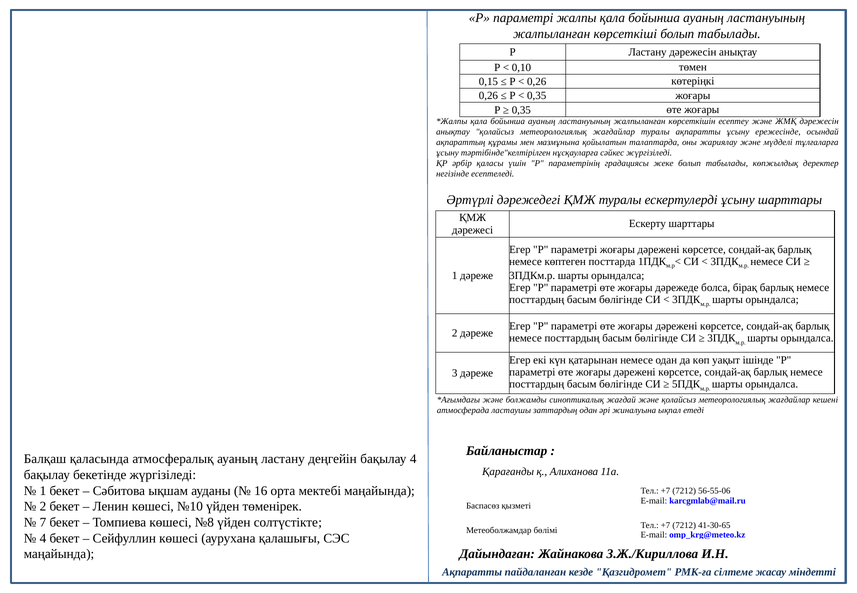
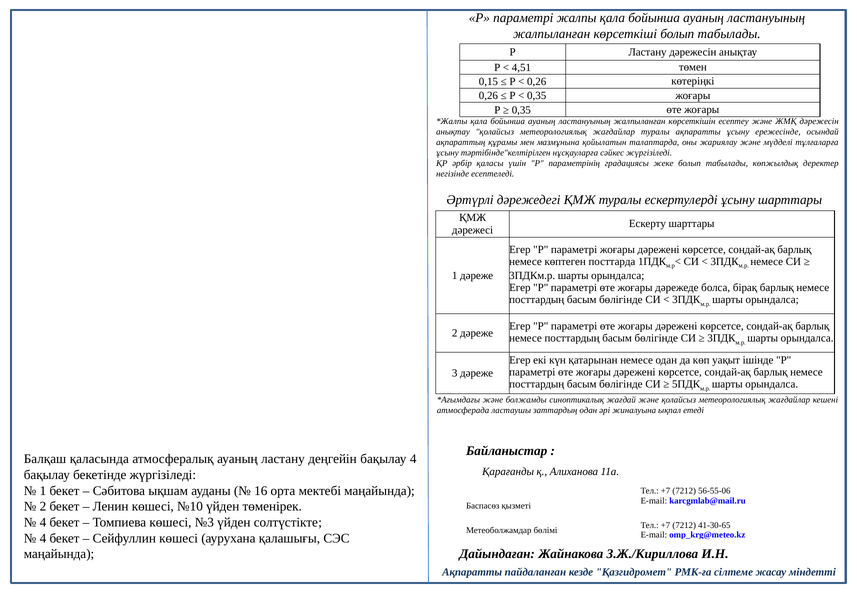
0,10: 0,10 -> 4,51 (521, 68)
7: 7 -> 4 (43, 523)
№8: №8 -> №3 (204, 523)
